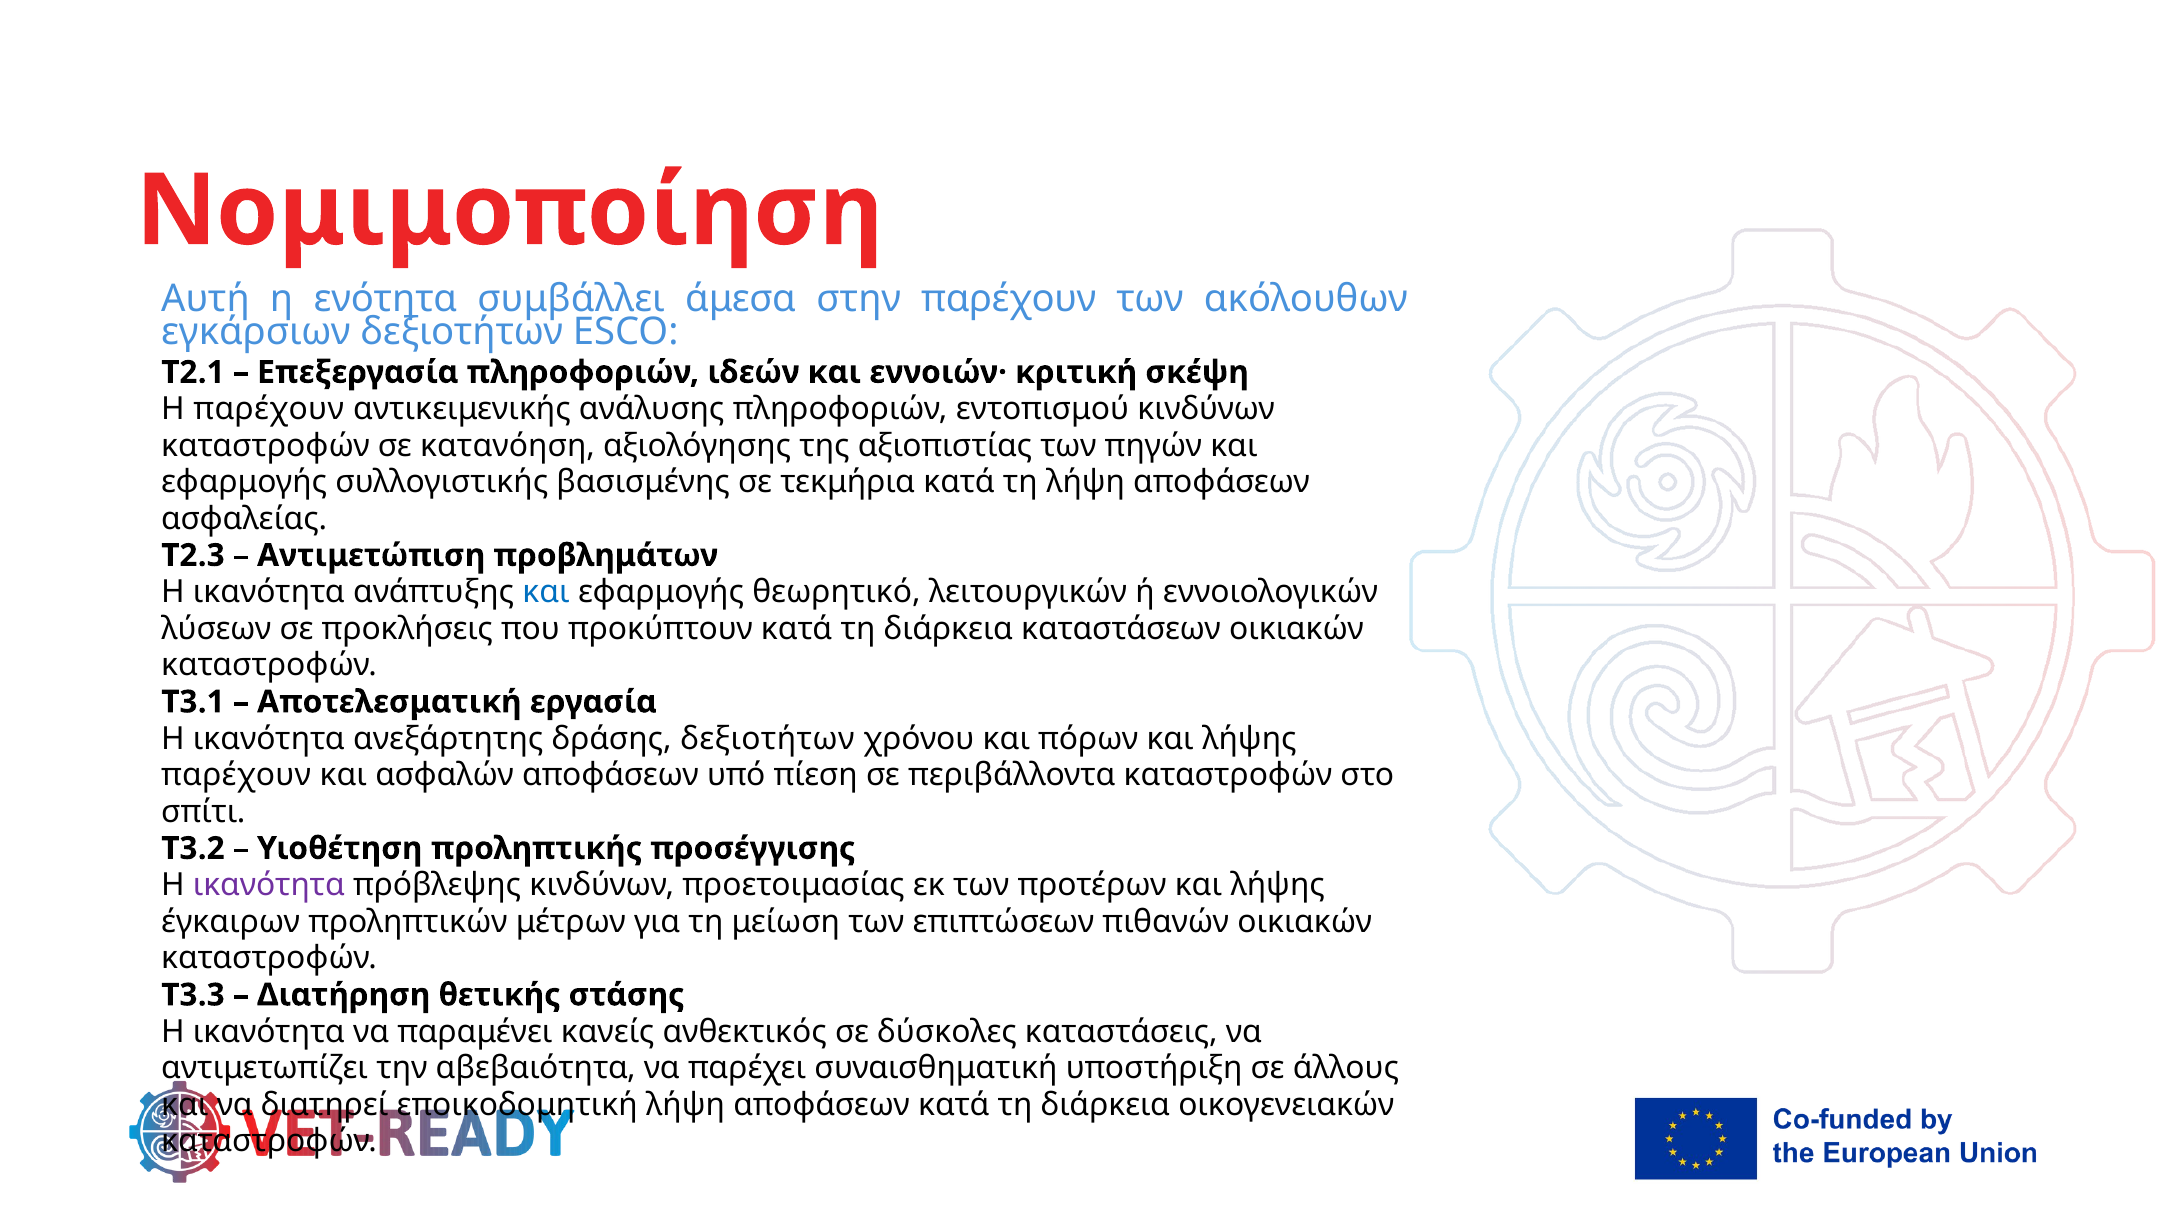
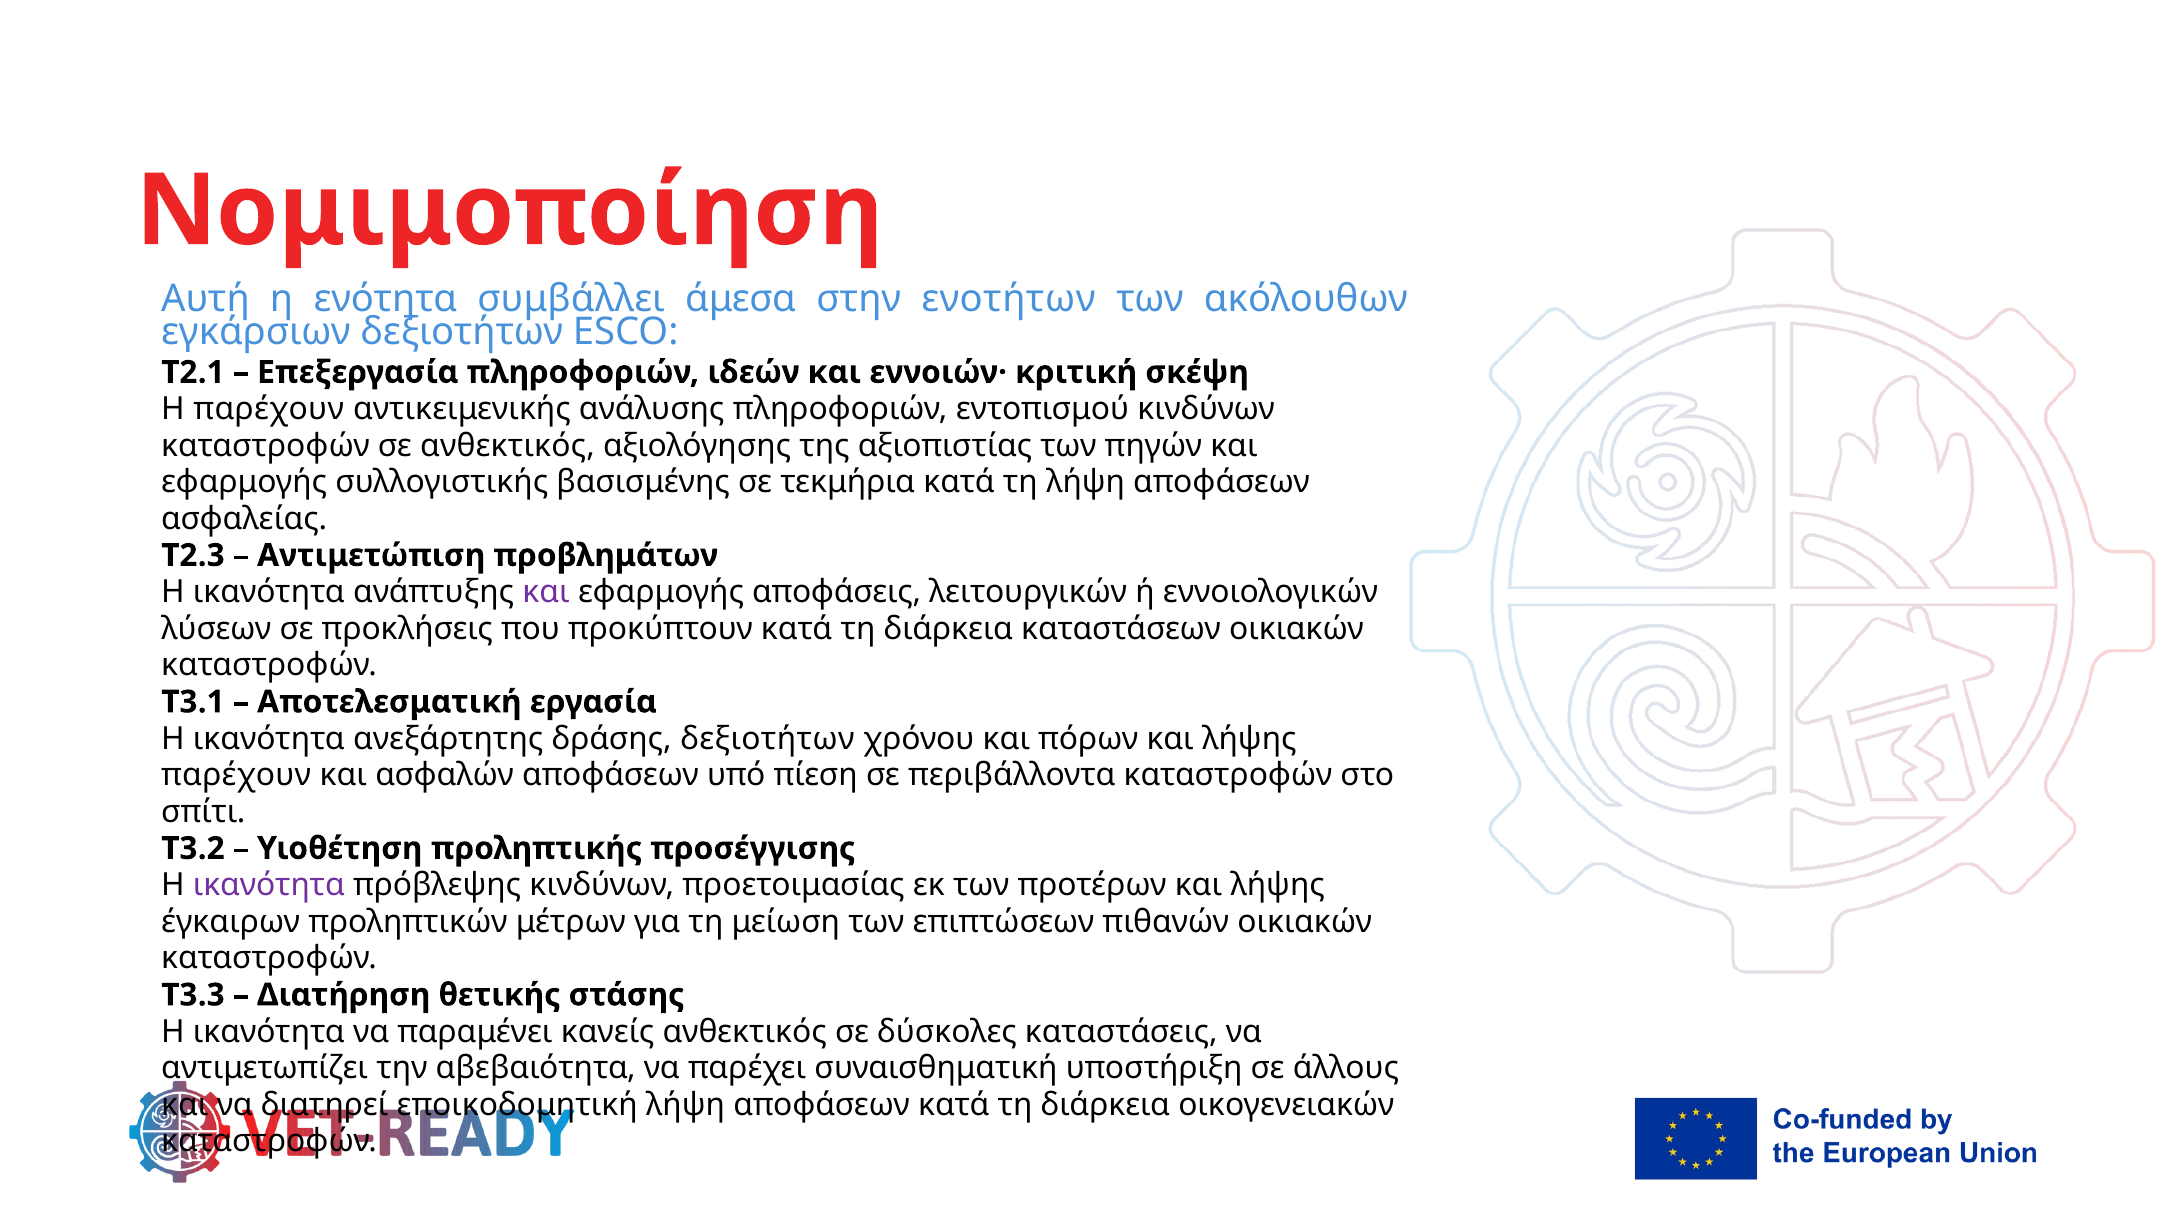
στην παρέχουν: παρέχουν -> ενοτήτων (1008, 299)
σε κατανόηση: κατανόηση -> ανθεκτικός (508, 446)
και colour: blue -> purple (546, 592)
θεωρητικό: θεωρητικό -> αποφάσεις (837, 592)
